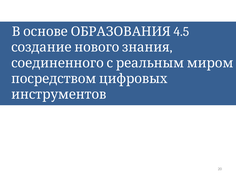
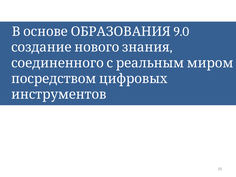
4.5: 4.5 -> 9.0 (181, 32)
